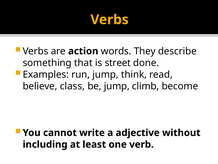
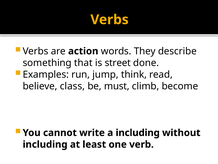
be jump: jump -> must (117, 86)
a adjective: adjective -> including (138, 132)
